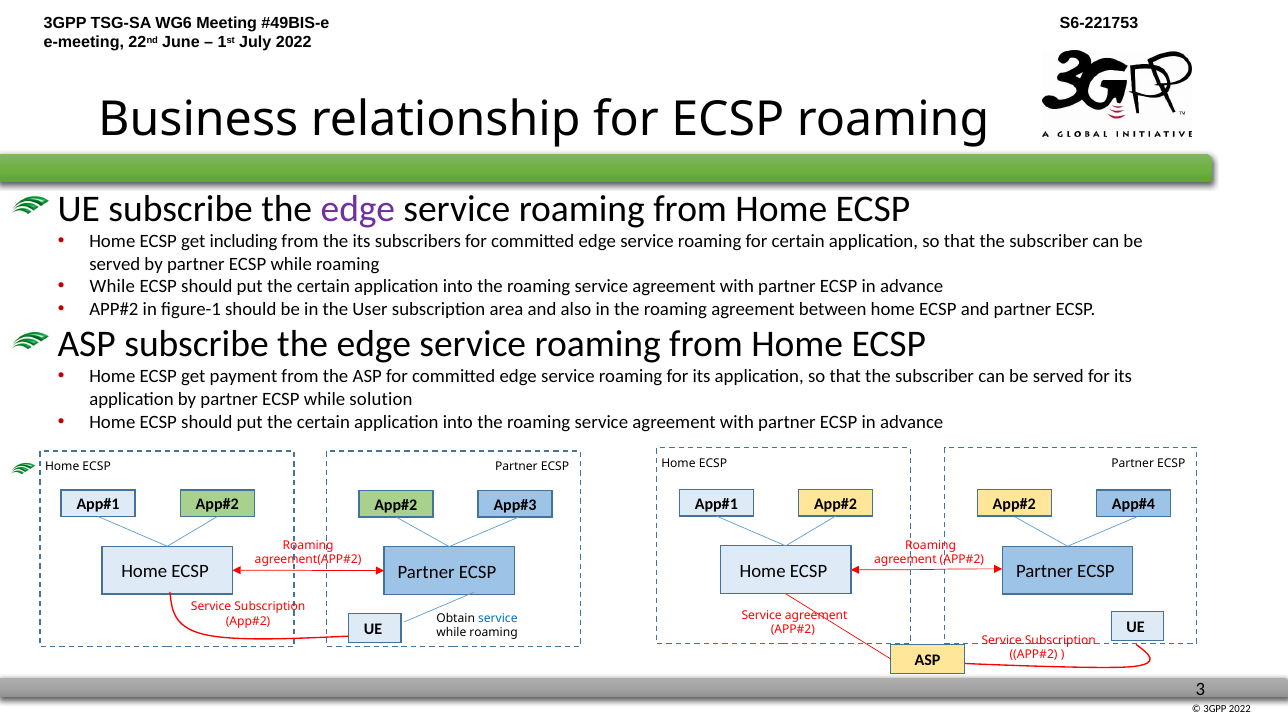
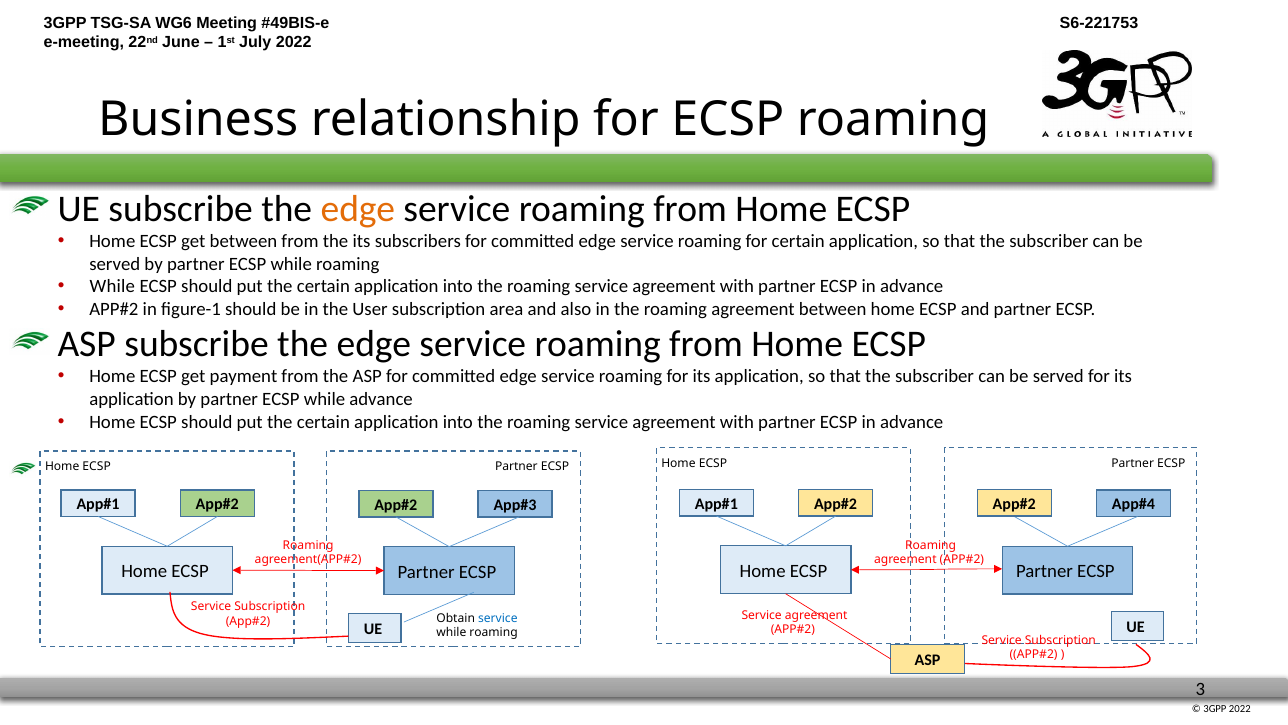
edge colour: purple -> orange (358, 209)
get including: including -> between (243, 241)
while solution: solution -> advance (381, 399)
